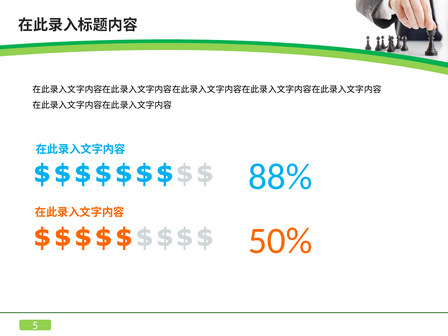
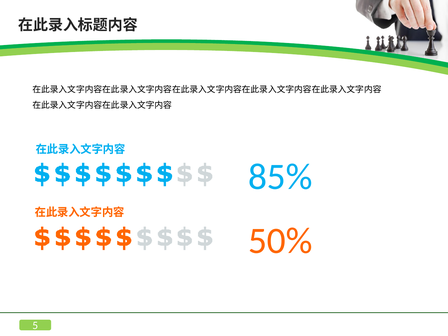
88%: 88% -> 85% (280, 177)
